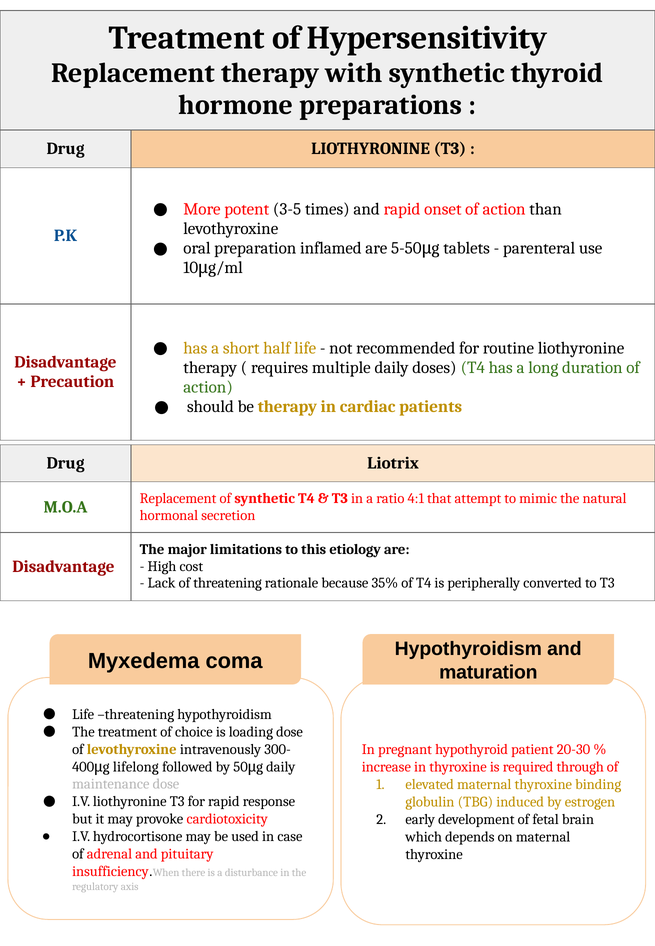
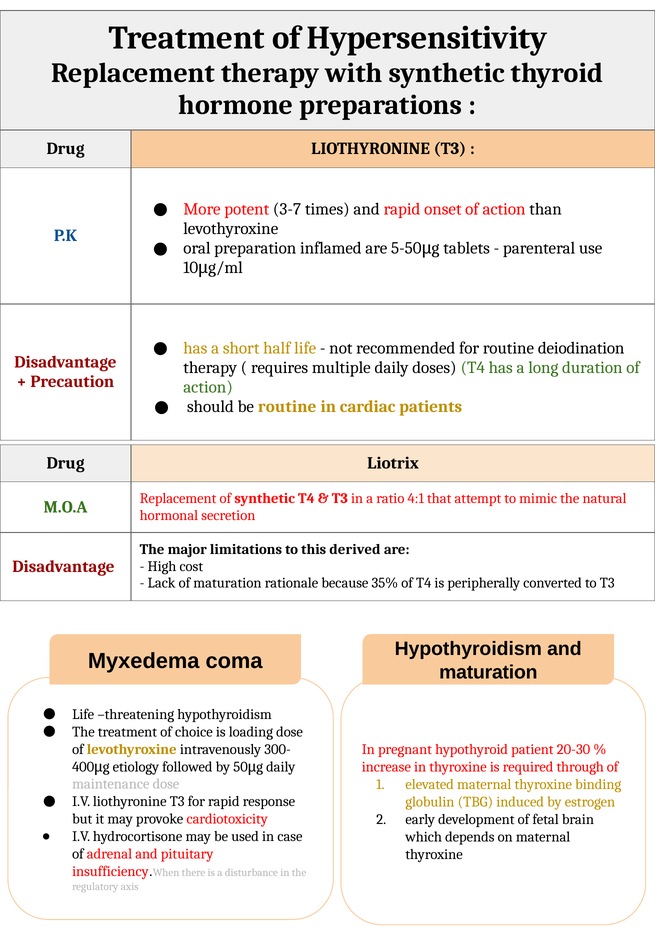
3-5: 3-5 -> 3-7 (287, 209)
routine liothyronine: liothyronine -> deiodination (581, 348)
be therapy: therapy -> routine (287, 406)
etiology: etiology -> derived (355, 549)
of threatening: threatening -> maturation (227, 583)
lifelong: lifelong -> etiology (136, 767)
